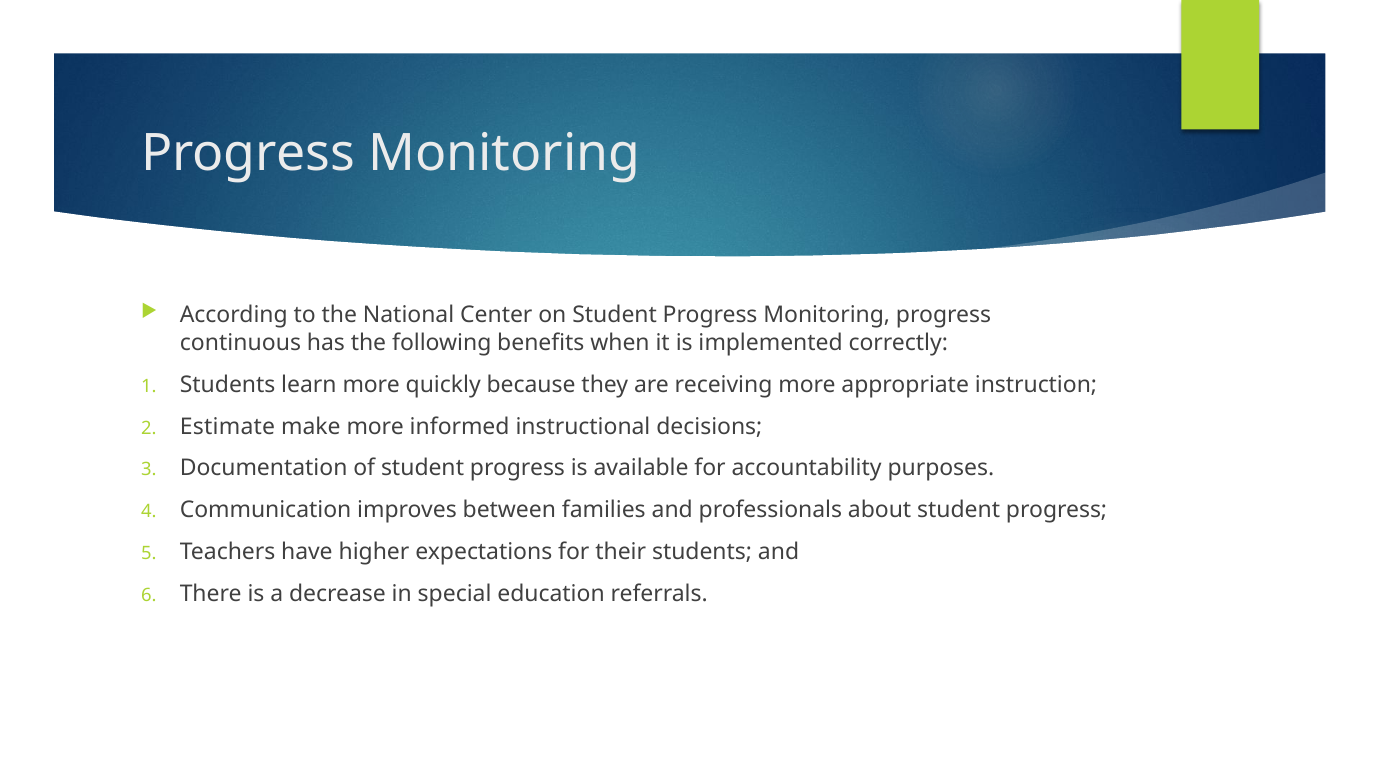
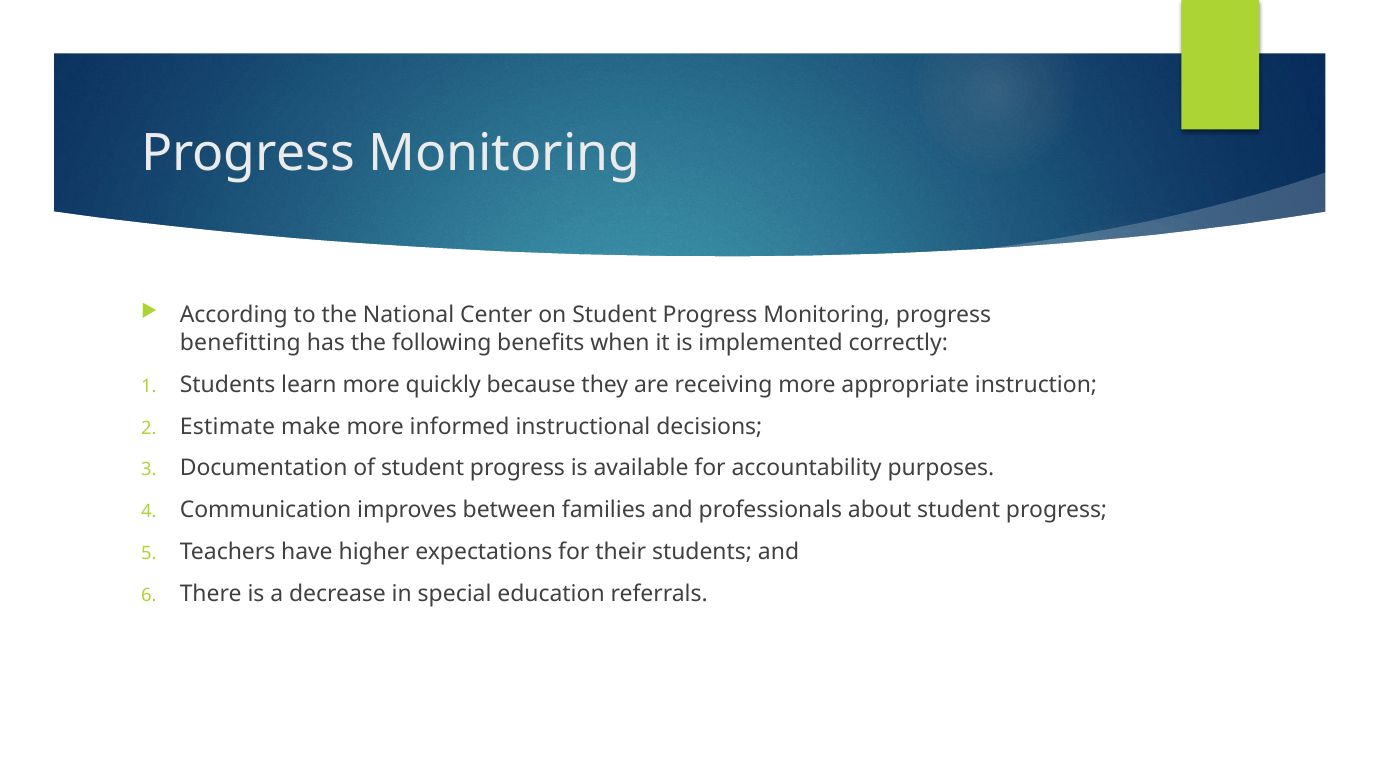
continuous: continuous -> benefitting (240, 343)
